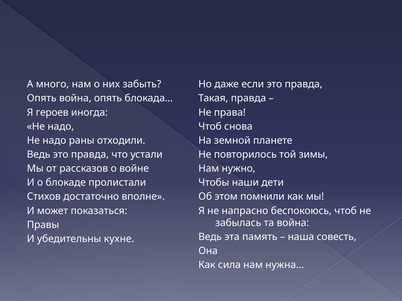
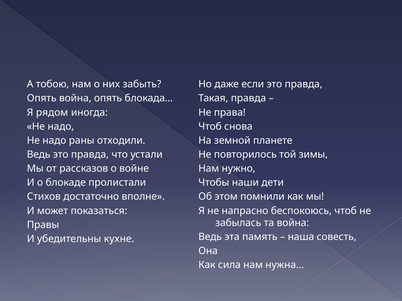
много: много -> тобою (53, 84)
героев: героев -> рядом (52, 113)
